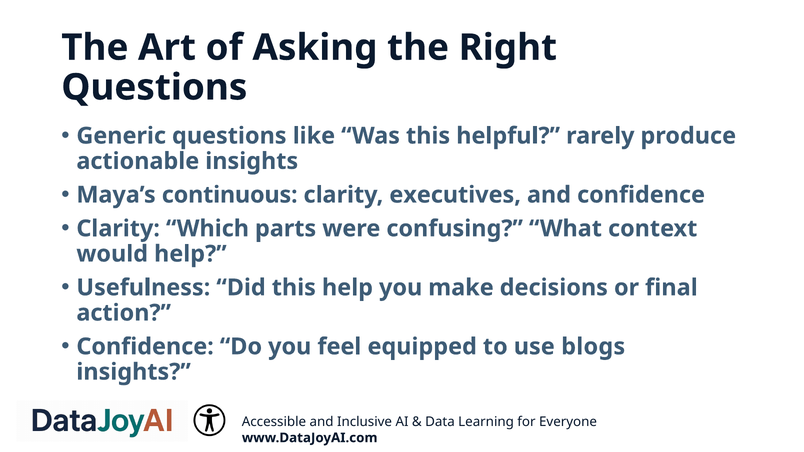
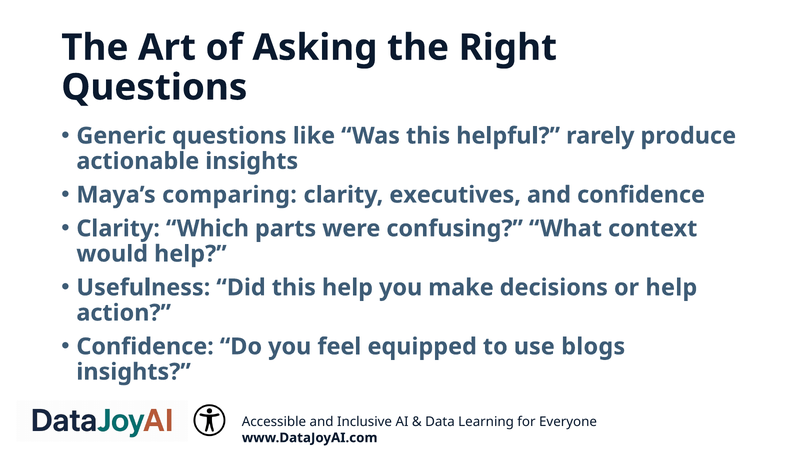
continuous: continuous -> comparing (229, 195)
or final: final -> help (671, 288)
